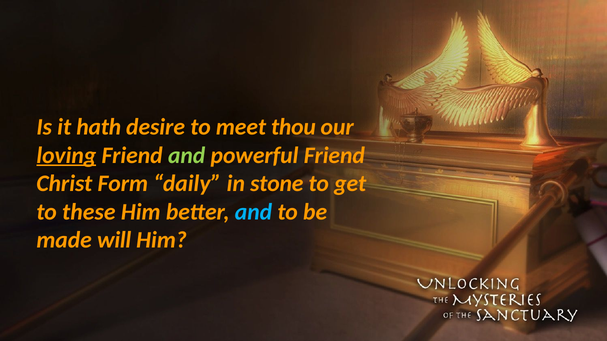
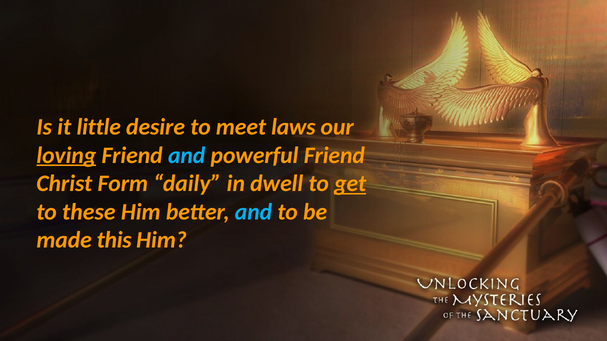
hath: hath -> little (99, 127)
thou: thou -> laws (293, 127)
and colour: light green -> light blue (187, 155)
stone: stone -> dwell (277, 184)
get underline: none -> present (350, 184)
will: will -> this (114, 241)
